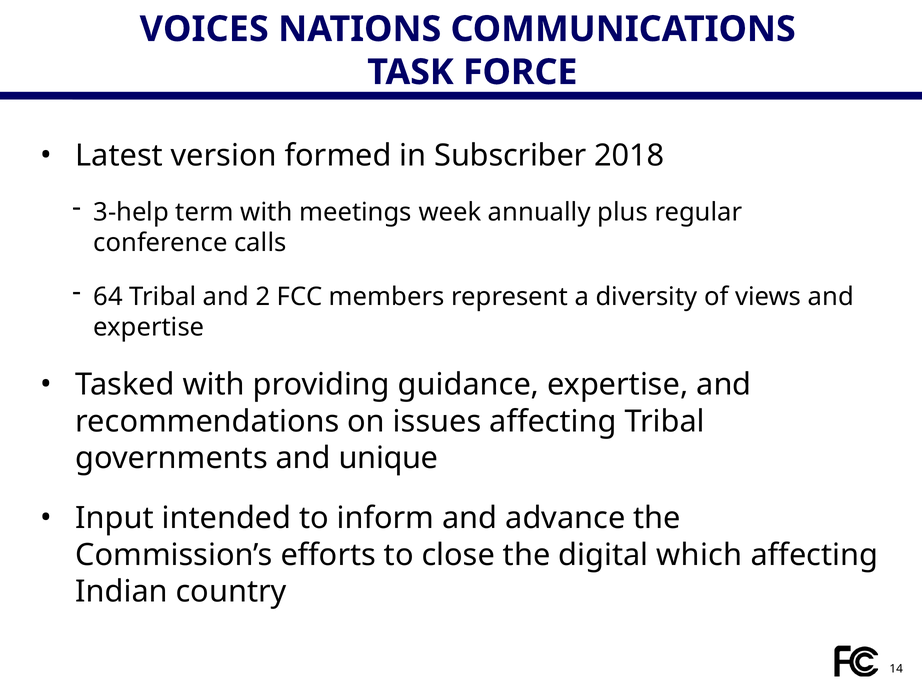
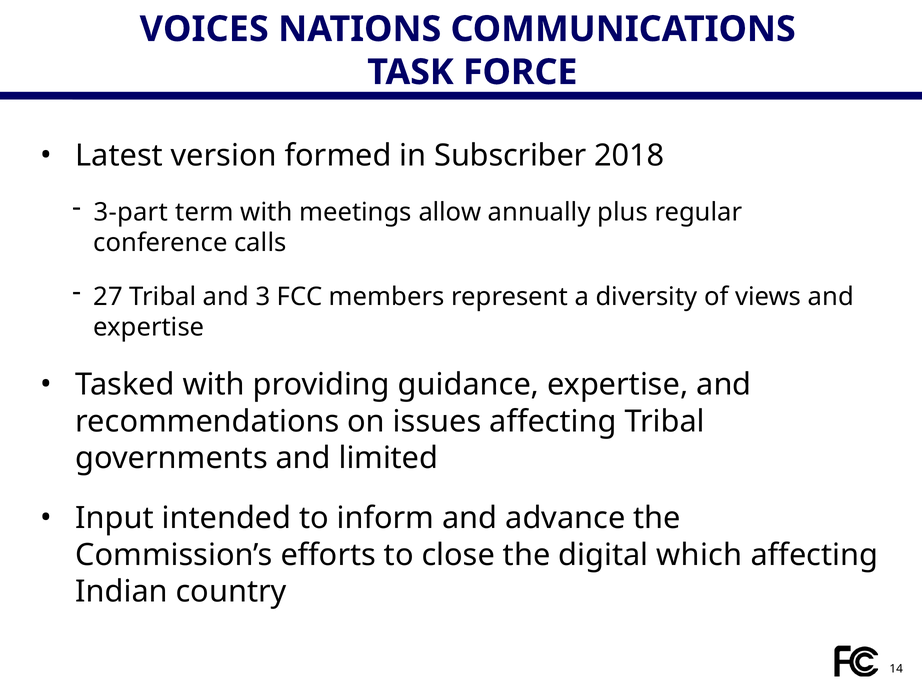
3-help: 3-help -> 3-part (131, 212)
week: week -> allow (450, 212)
64: 64 -> 27 (108, 297)
2: 2 -> 3 (263, 297)
unique: unique -> limited (388, 459)
